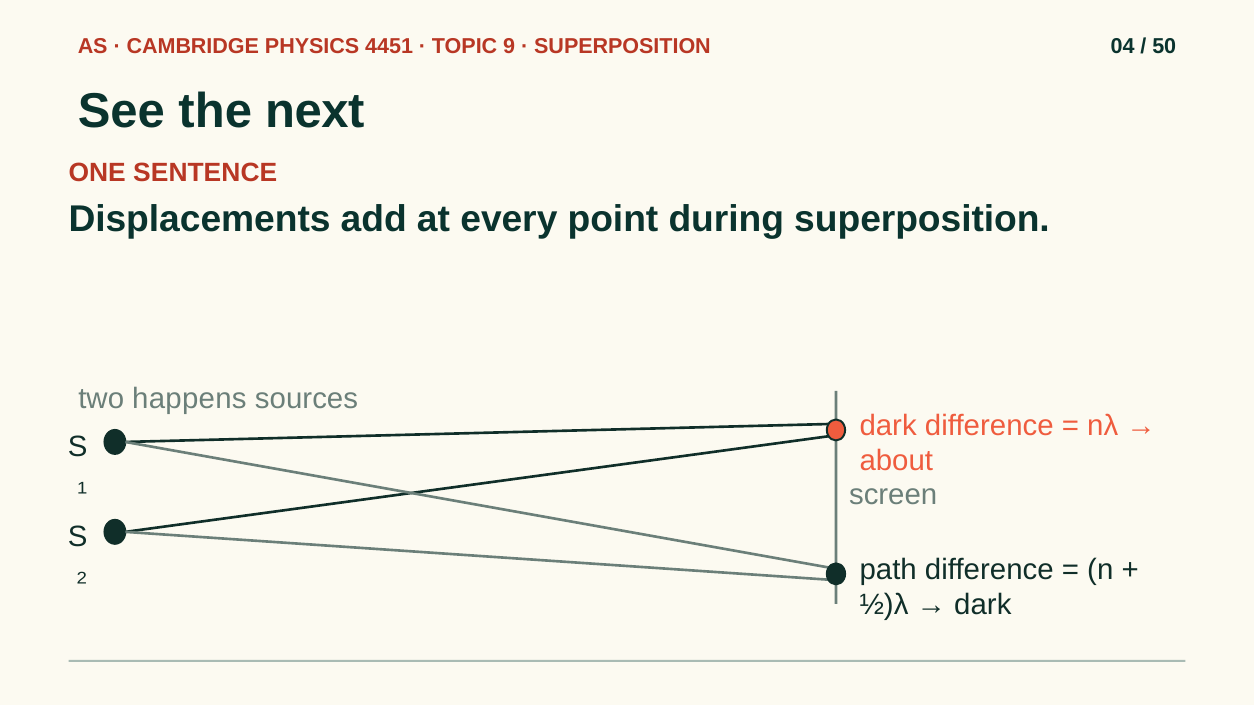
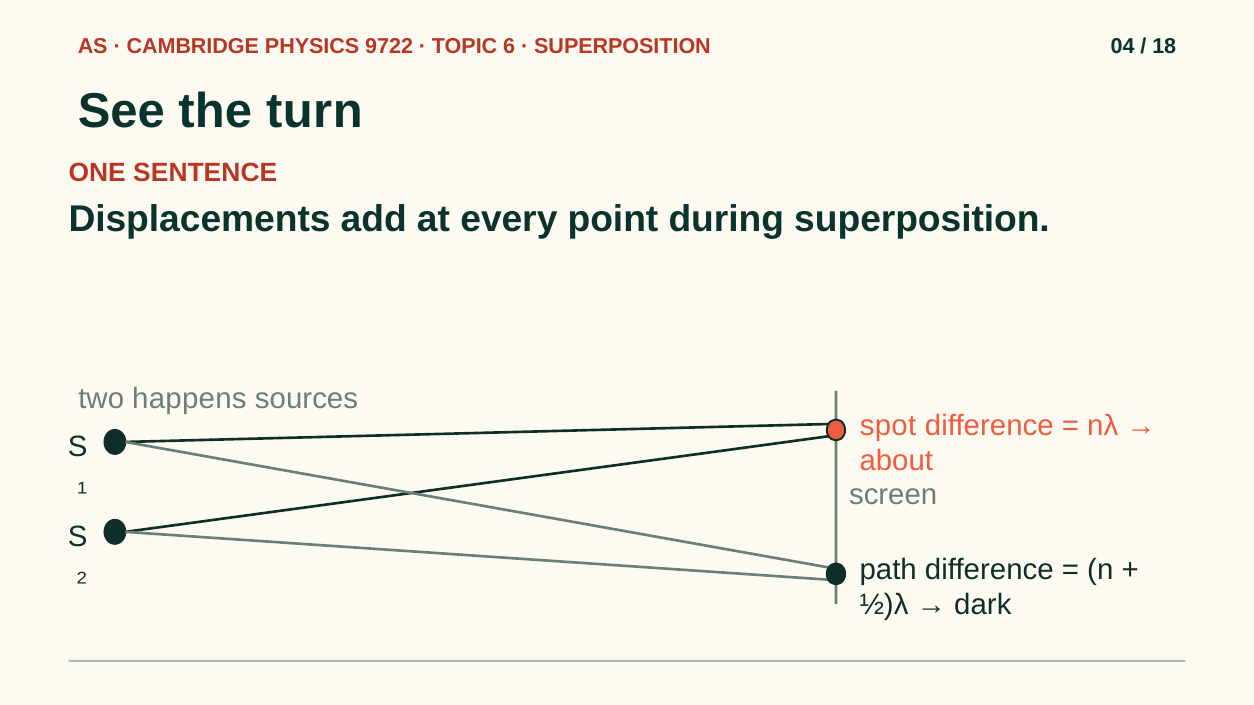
4451: 4451 -> 9722 (389, 46)
9: 9 -> 6 (509, 46)
50: 50 -> 18 (1164, 46)
next: next -> turn (314, 112)
dark: dark -> spot (888, 426)
